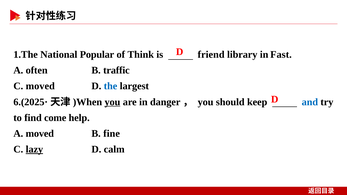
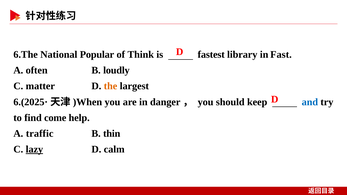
1.The: 1.The -> 6.The (26, 55)
friend: friend -> fastest (211, 55)
traffic: traffic -> loudly (116, 70)
C moved: moved -> matter (40, 86)
the colour: blue -> orange (111, 86)
you underline: present -> none (112, 102)
A moved: moved -> traffic (40, 134)
fine: fine -> thin (112, 134)
